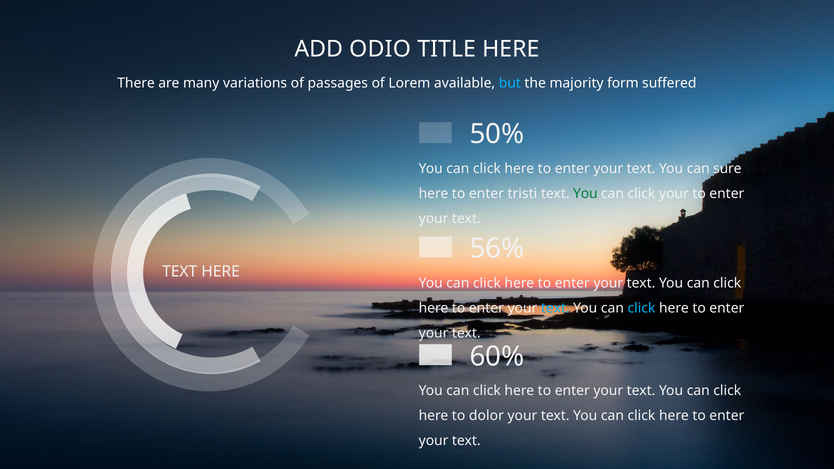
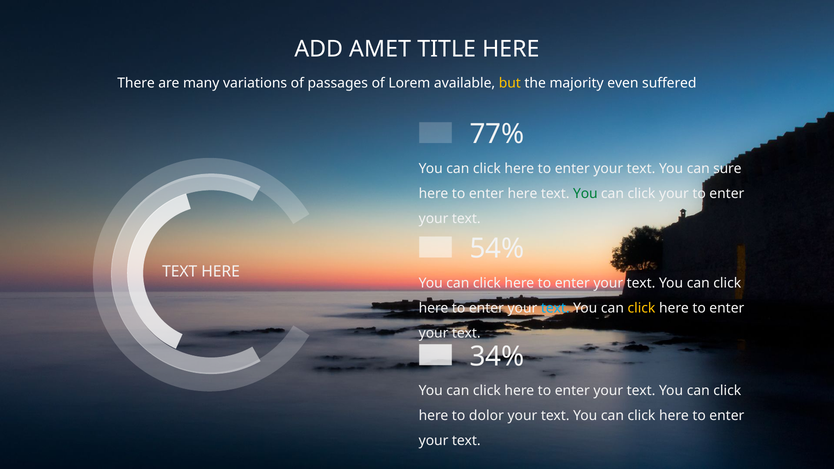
ODIO: ODIO -> AMET (380, 49)
but colour: light blue -> yellow (510, 83)
form: form -> even (623, 83)
50%: 50% -> 77% (497, 134)
enter tristi: tristi -> here (522, 194)
56%: 56% -> 54% (497, 249)
click colour: light blue -> yellow (641, 308)
60%: 60% -> 34% (497, 356)
